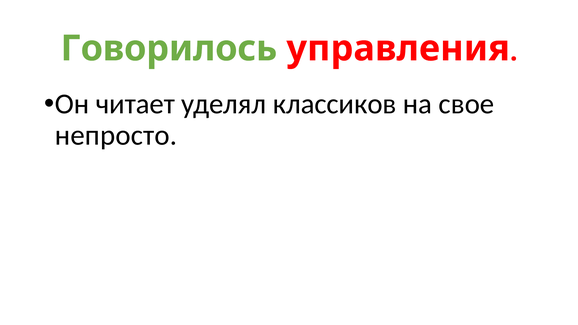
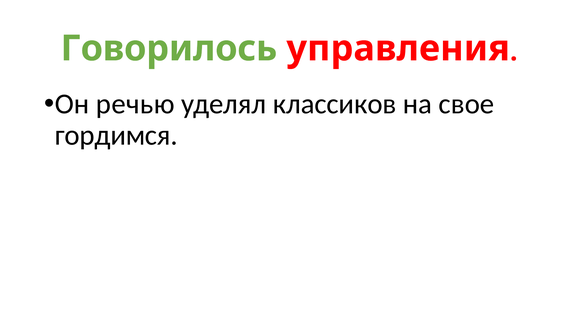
читает: читает -> речью (135, 104)
непросто: непросто -> гордимся (116, 135)
